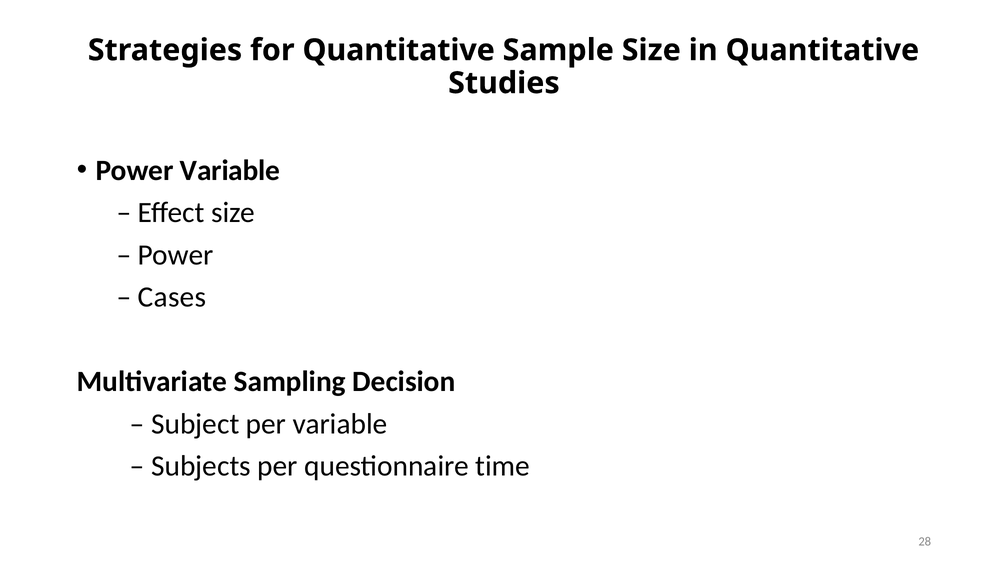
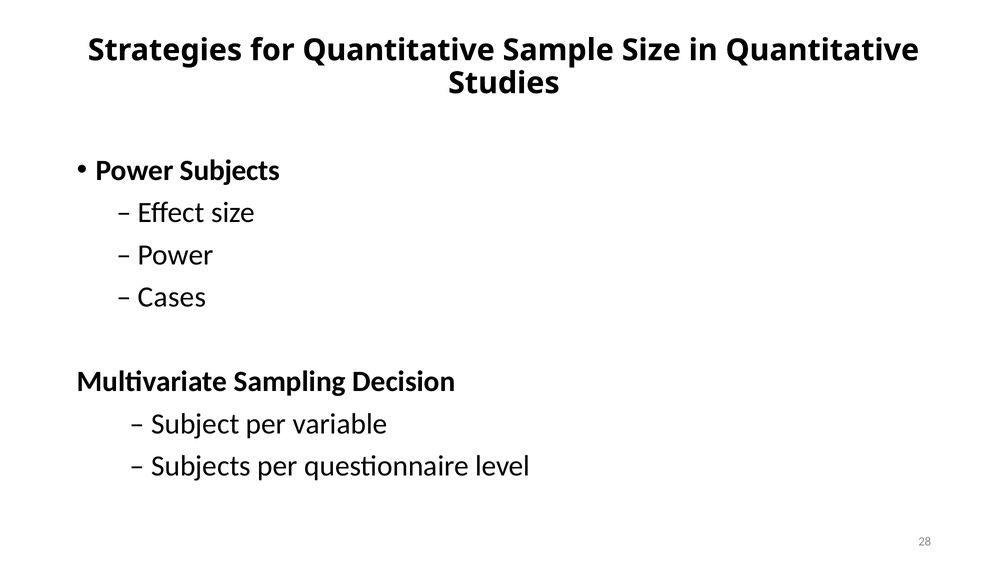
Power Variable: Variable -> Subjects (230, 170)
time: time -> level (503, 466)
